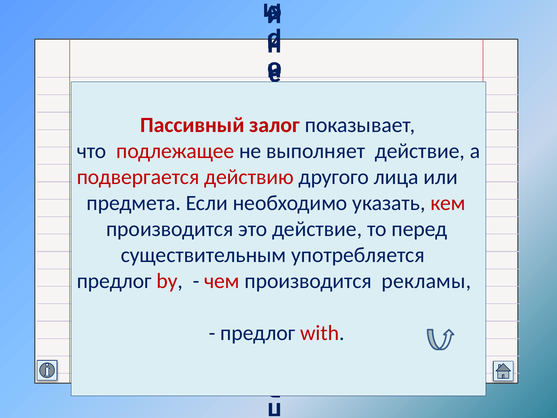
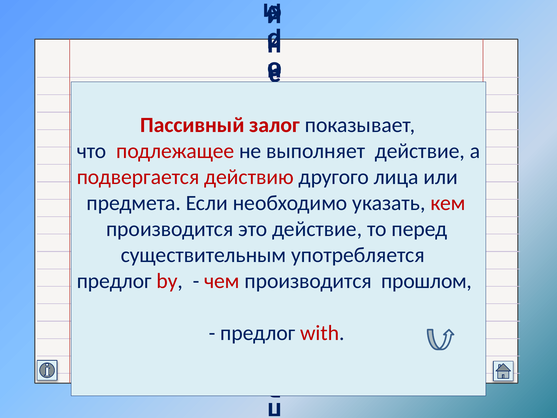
рекламы: рекламы -> прошлом (427, 281)
